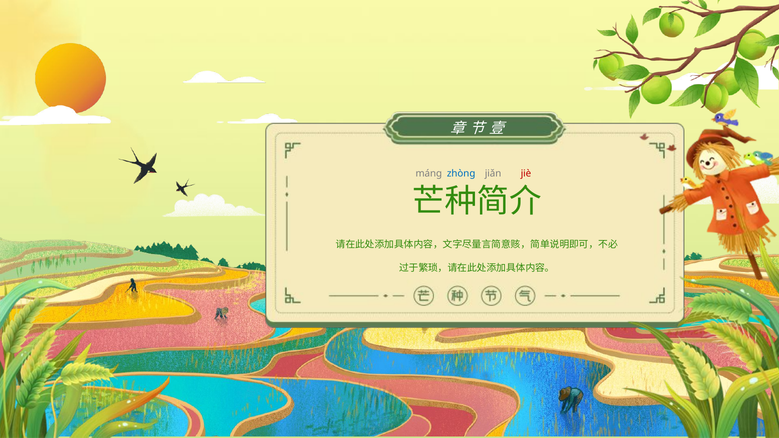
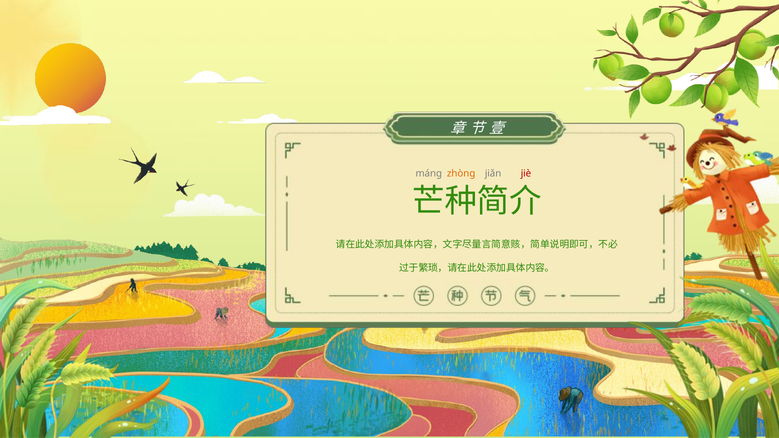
zhòng colour: blue -> orange (461, 174)
